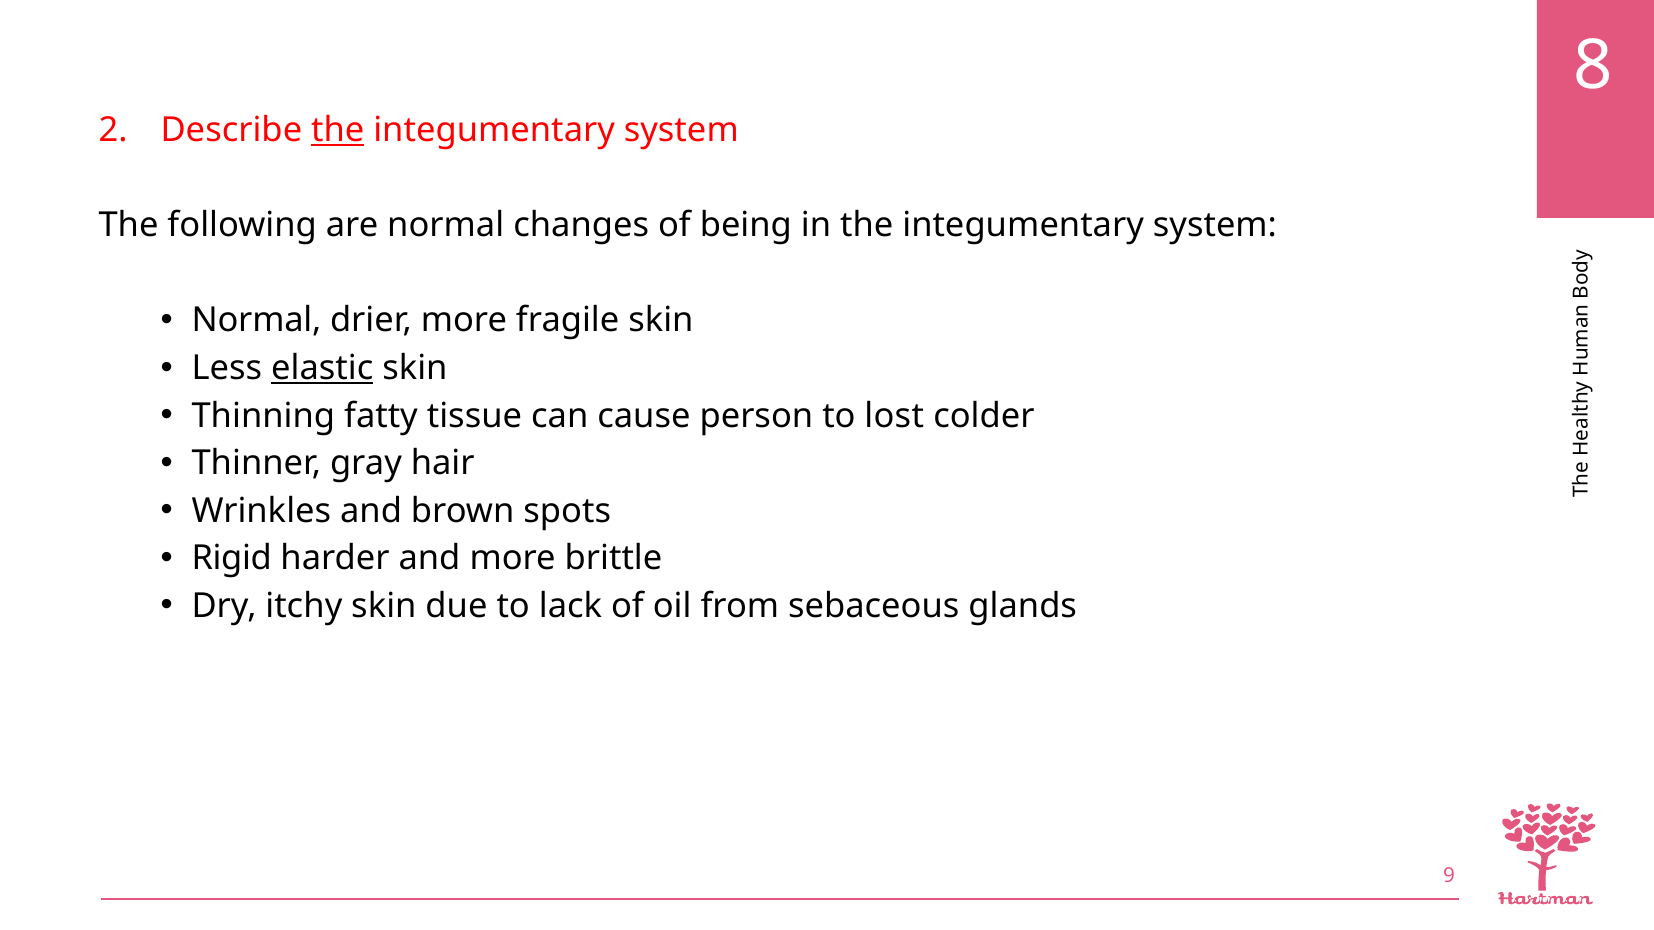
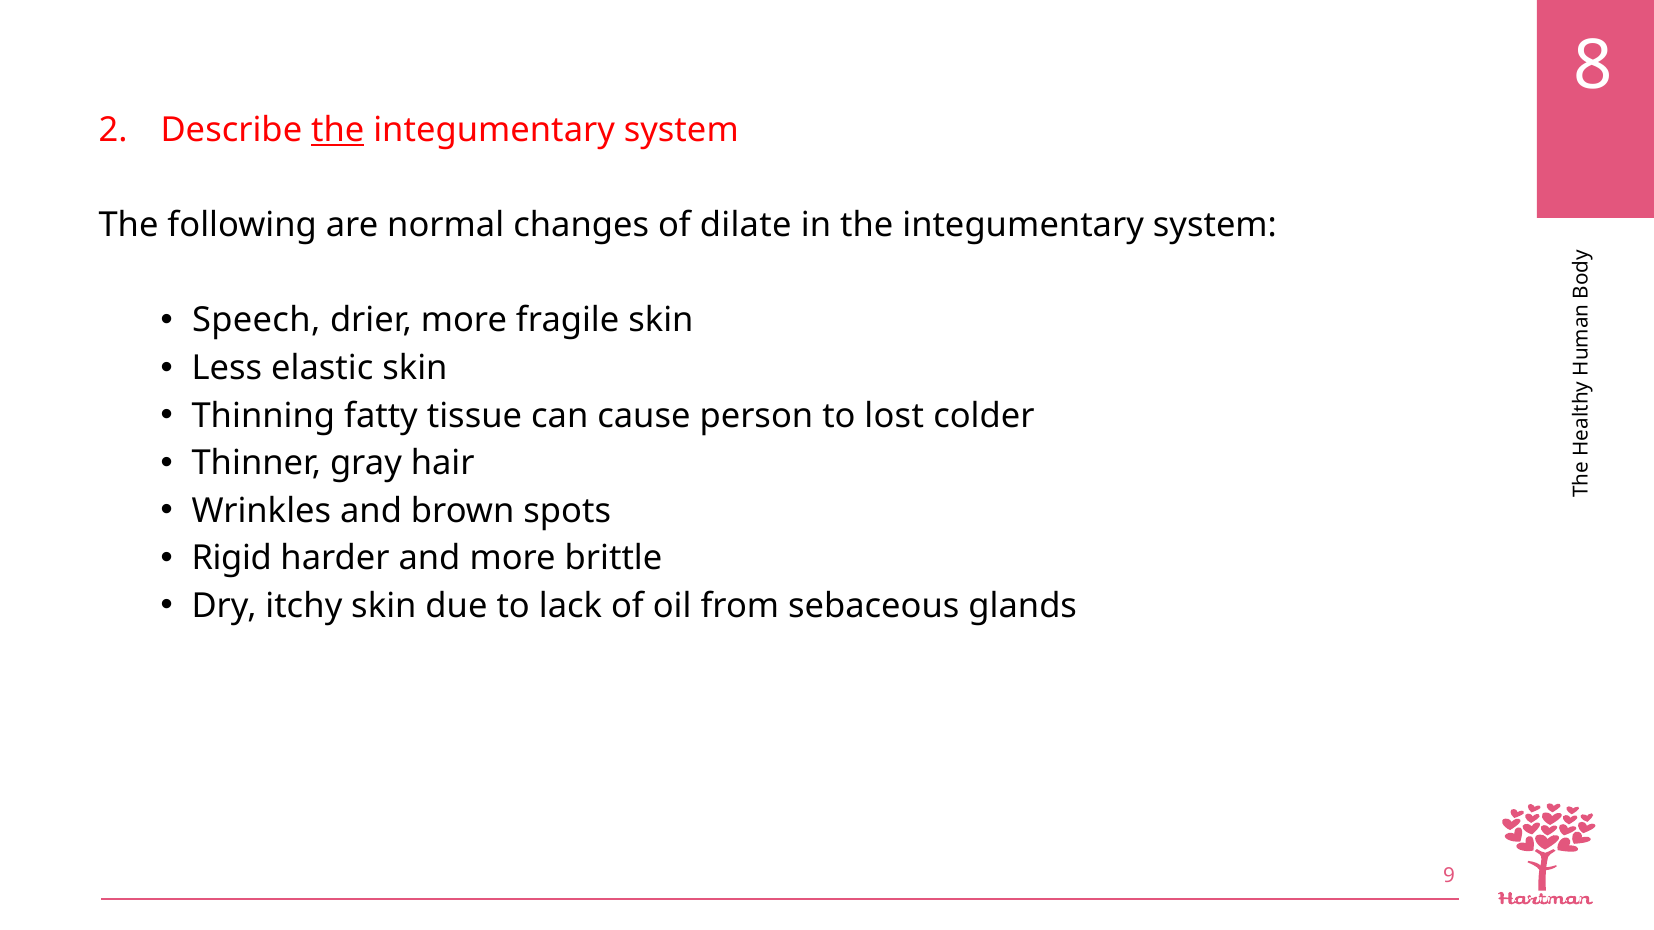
being: being -> dilate (746, 226)
Normal: Normal -> Speech (256, 321)
elastic underline: present -> none (322, 368)
